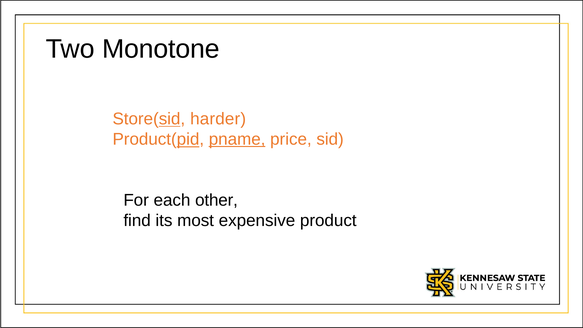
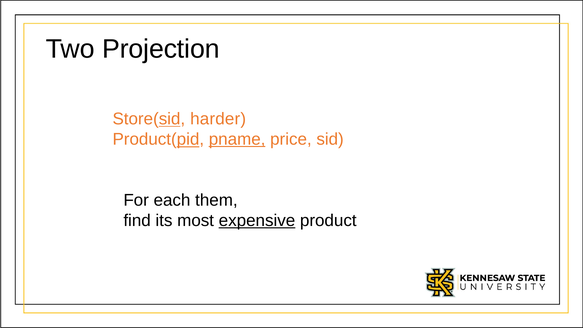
Monotone: Monotone -> Projection (161, 49)
other: other -> them (216, 200)
expensive underline: none -> present (257, 220)
